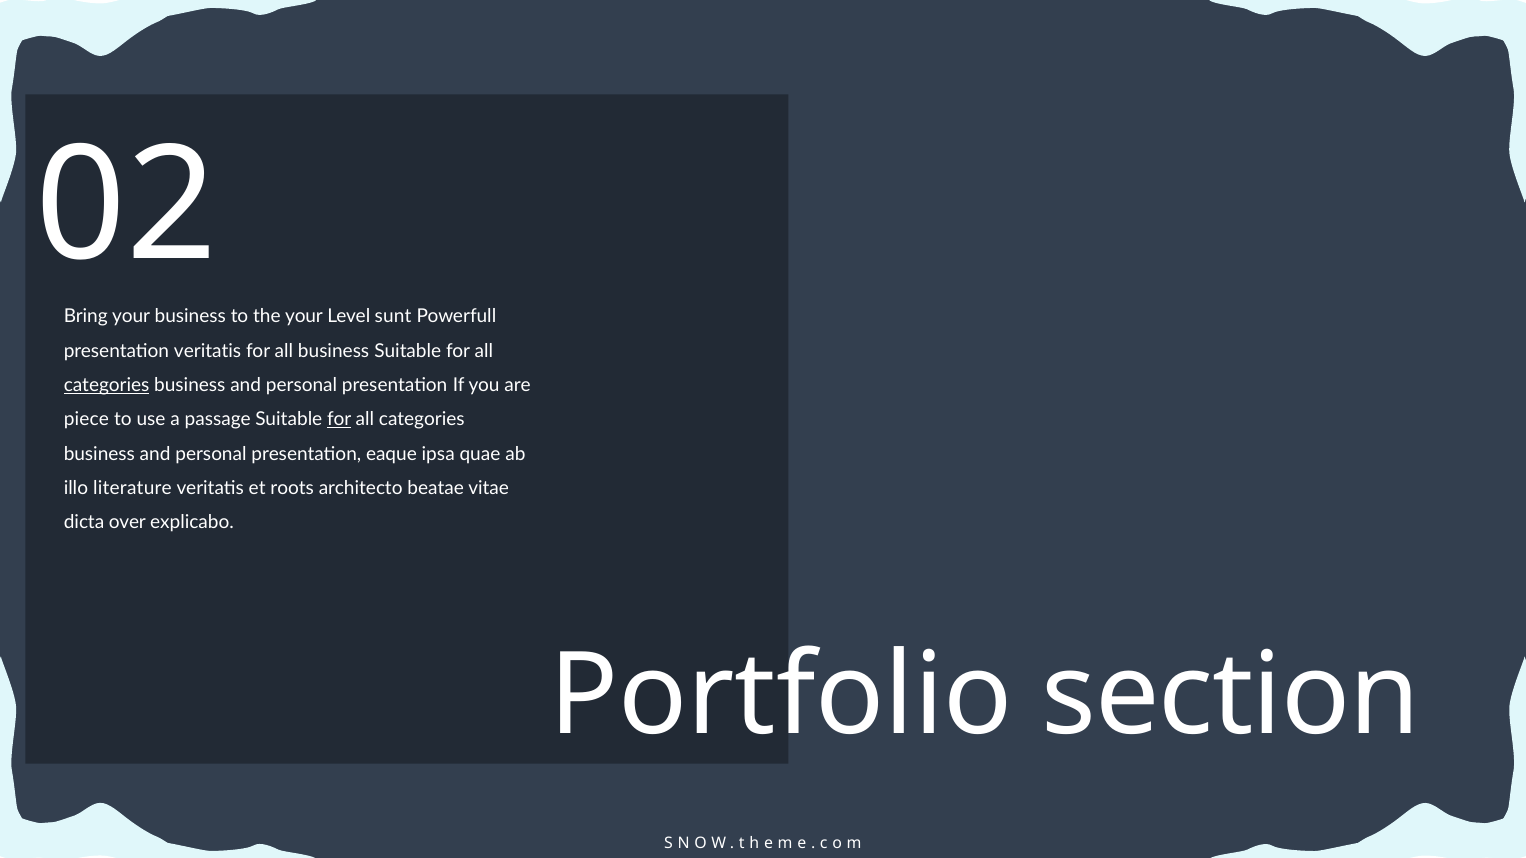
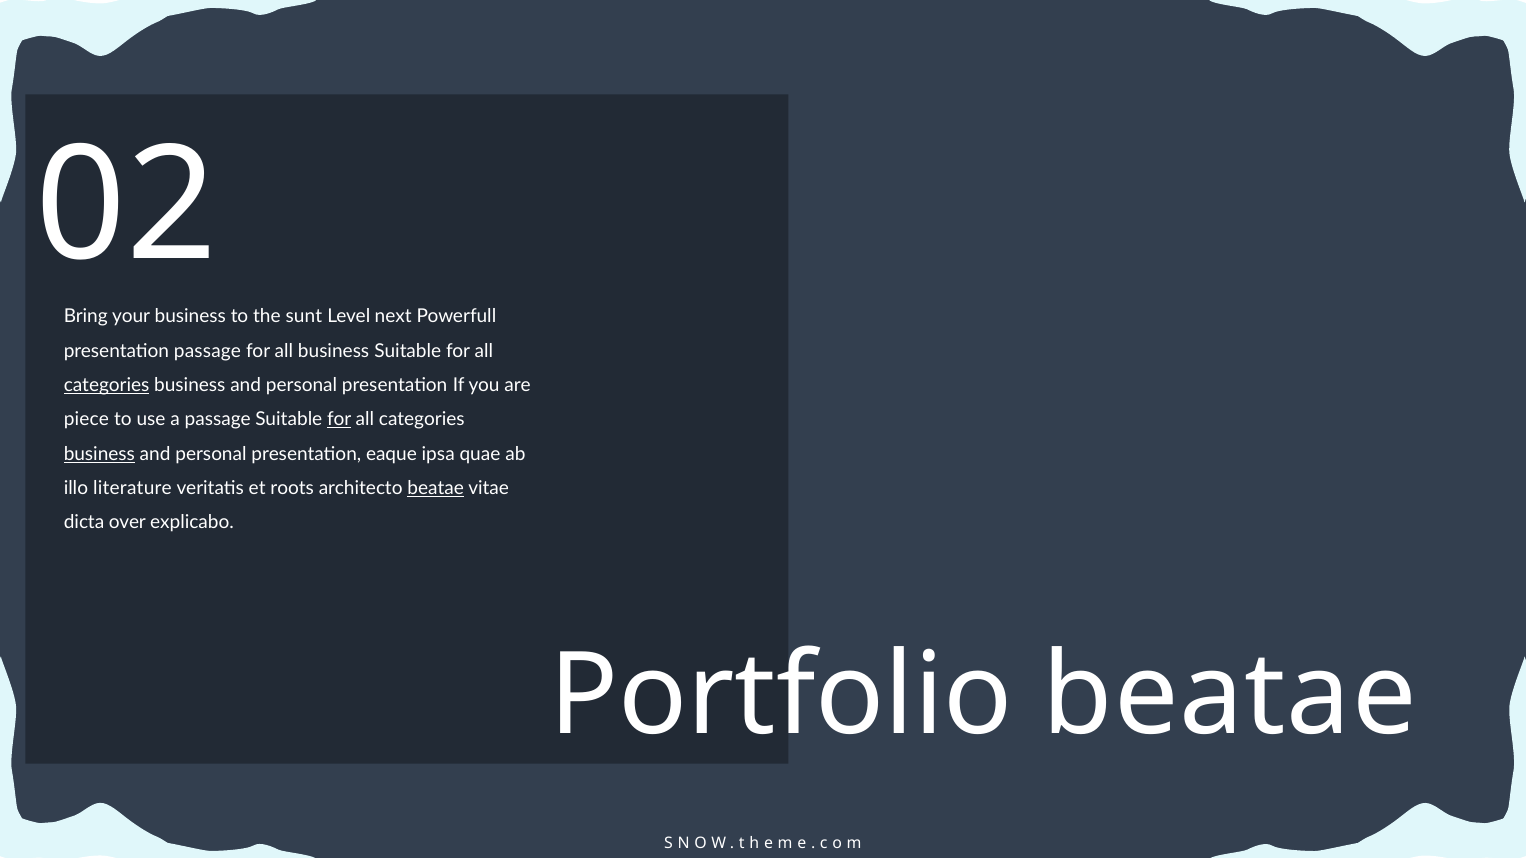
the your: your -> sunt (304, 317)
sunt: sunt -> next (393, 317)
presentation veritatis: veritatis -> passage (208, 351)
business underline: none -> present (99, 454)
beatae underline: none -> present (436, 488)
Portfolio section: section -> beatae (1230, 696)
